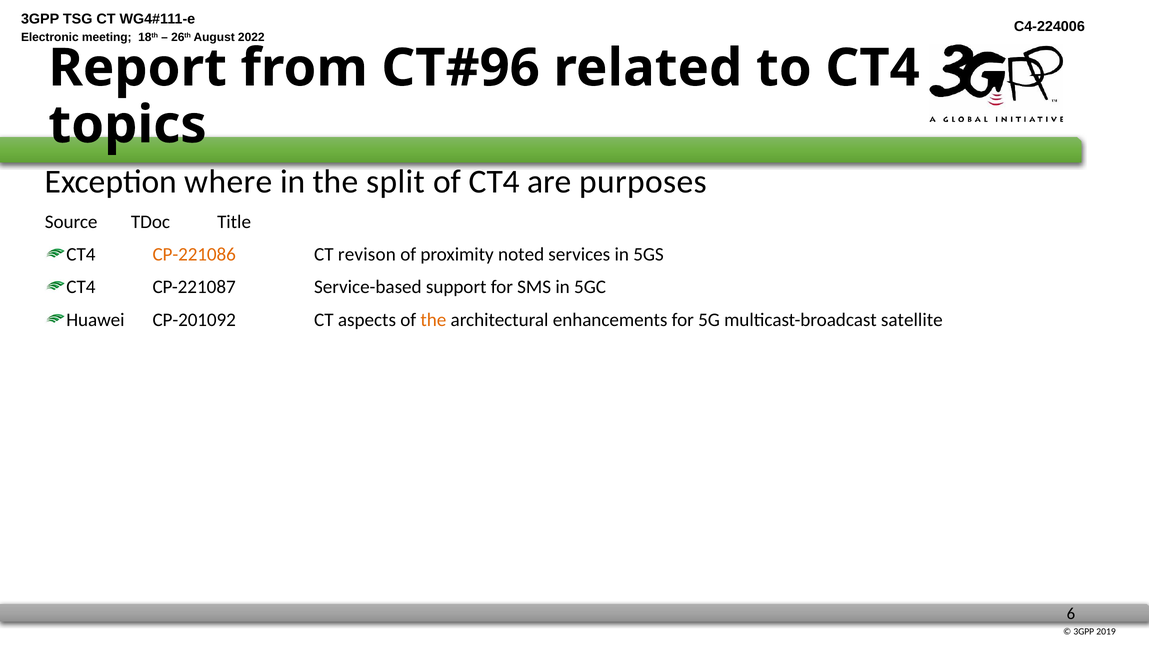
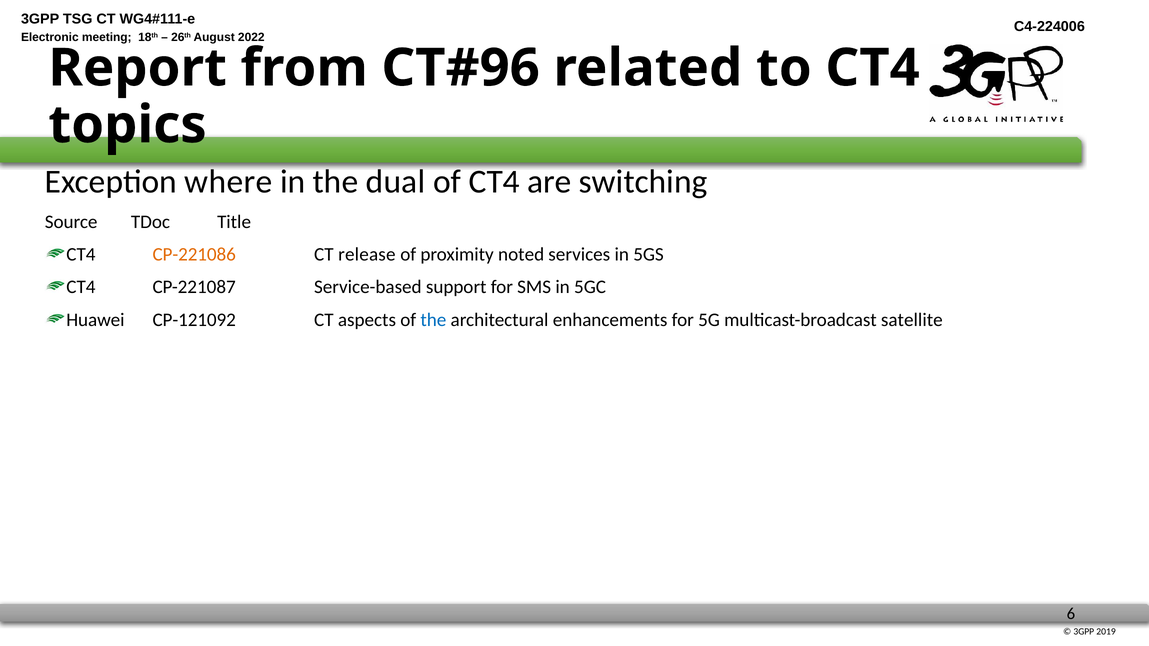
split: split -> dual (396, 182)
purposes: purposes -> switching (643, 182)
revison: revison -> release (367, 255)
CP-201092: CP-201092 -> CP-121092 (194, 320)
the colour: orange -> blue (433, 320)
